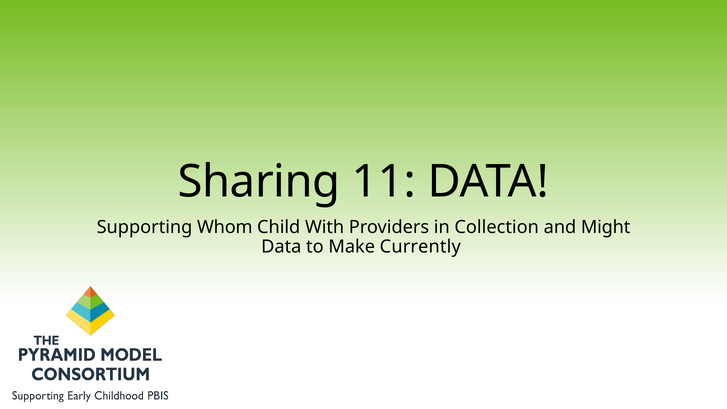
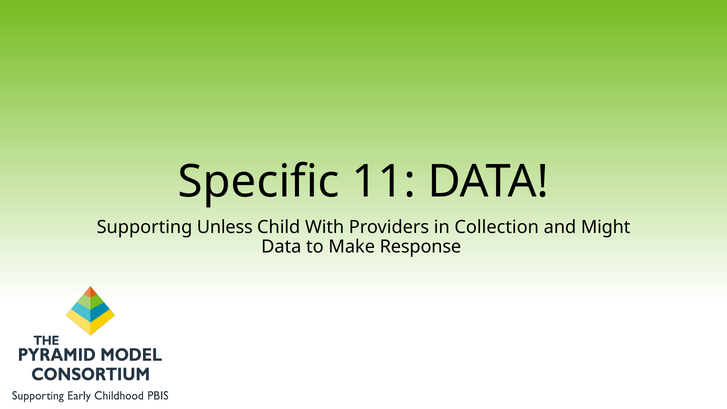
Sharing: Sharing -> Specific (259, 182)
Whom: Whom -> Unless (225, 227)
Currently: Currently -> Response (420, 247)
